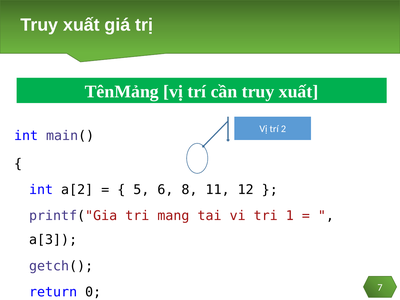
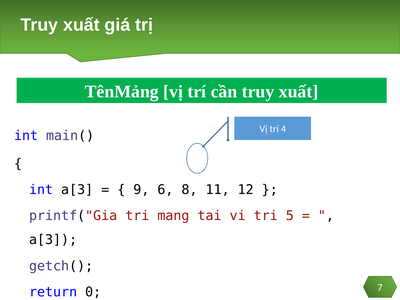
2: 2 -> 4 (284, 129)
int a[2: a[2 -> a[3 (77, 190)
5: 5 -> 9 (141, 190)
1: 1 -> 5 (290, 216)
